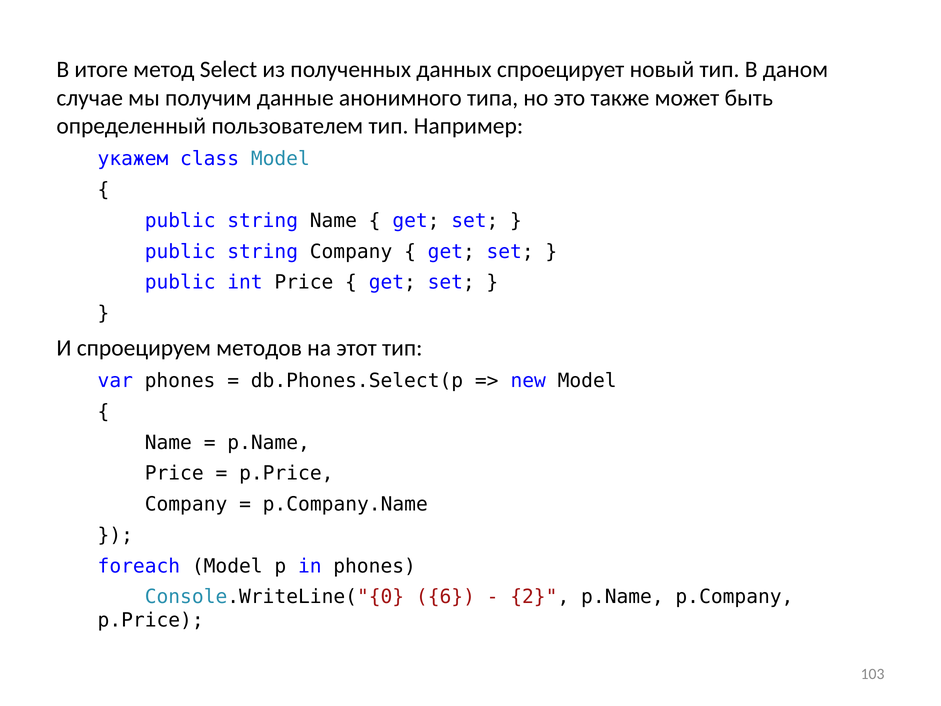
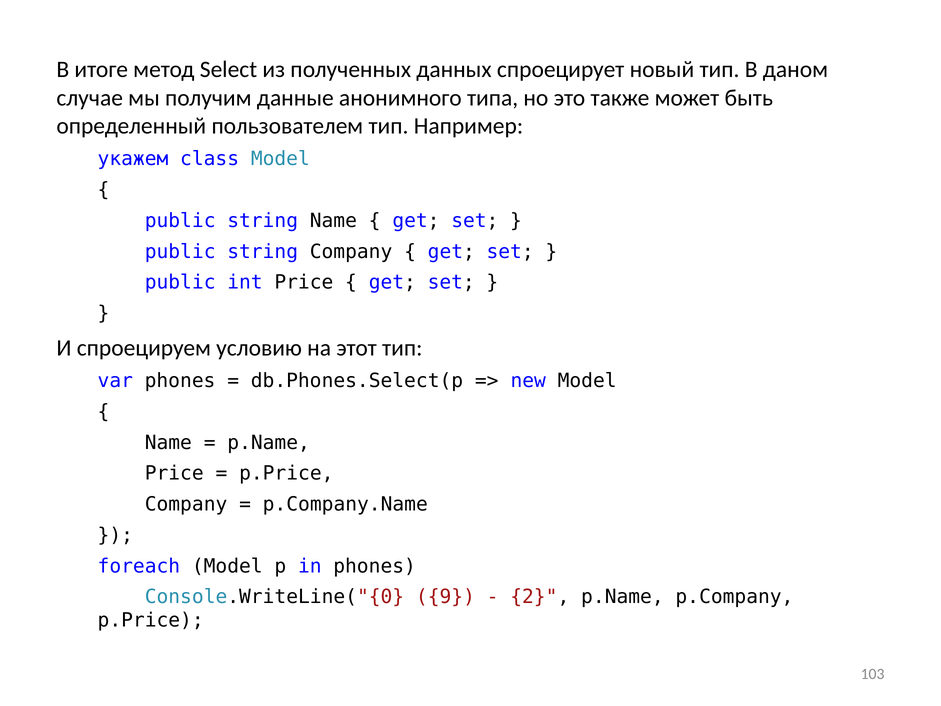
методов: методов -> условию (259, 348)
6: 6 -> 9 (445, 597)
